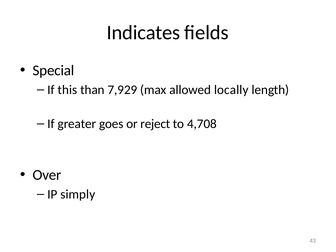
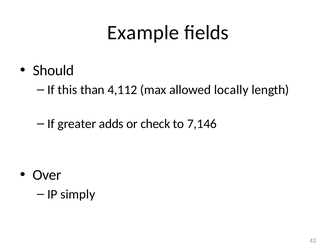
Indicates: Indicates -> Example (143, 33)
Special: Special -> Should (53, 70)
7,929: 7,929 -> 4,112 (122, 90)
goes: goes -> adds (111, 124)
reject: reject -> check (155, 124)
4,708: 4,708 -> 7,146 (202, 124)
